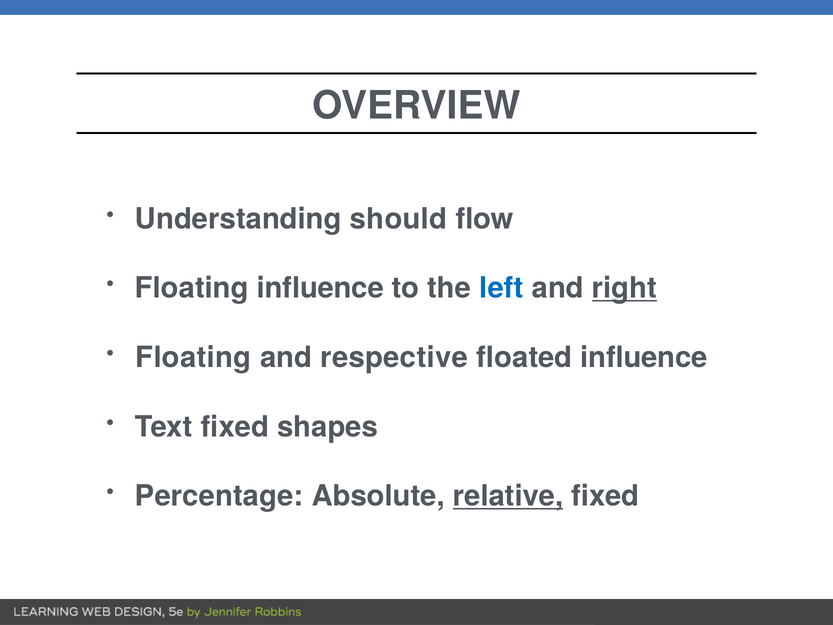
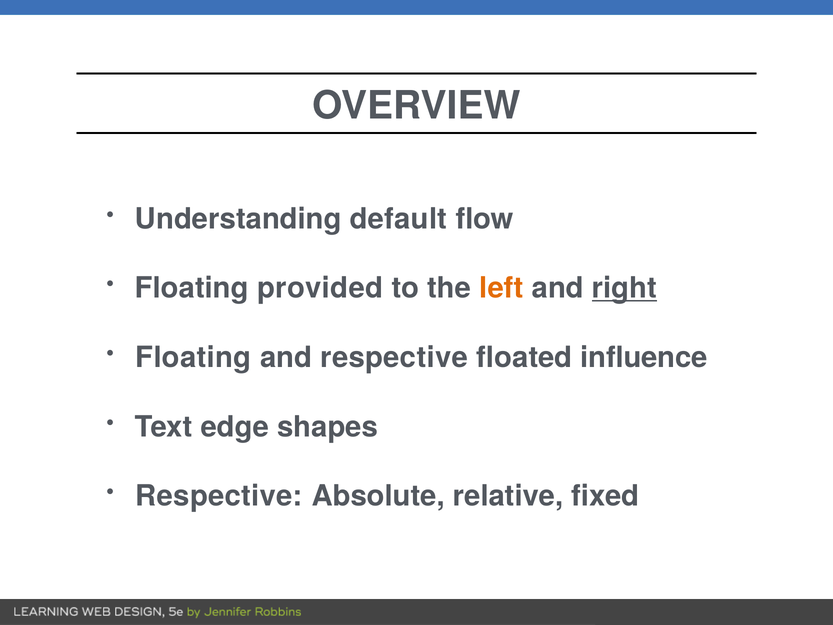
should: should -> default (399, 219)
Floating influence: influence -> provided (320, 288)
left colour: blue -> orange (501, 288)
Text fixed: fixed -> edge (235, 427)
Percentage: Percentage -> Respective (219, 496)
relative underline: present -> none (508, 496)
